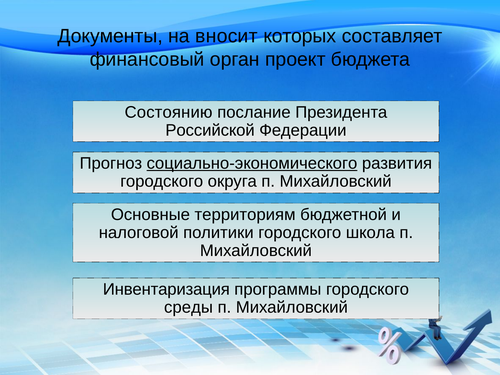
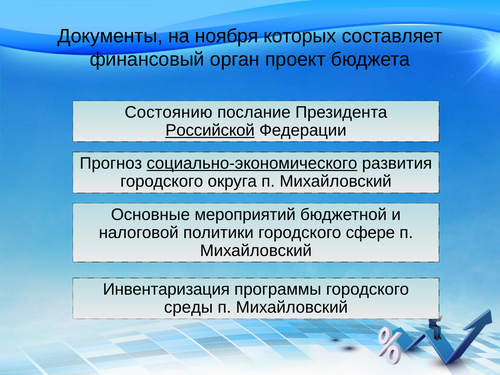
вносит: вносит -> ноября (227, 36)
Российской underline: none -> present (210, 130)
территориям: территориям -> мероприятий (245, 215)
школа: школа -> сфере (370, 233)
